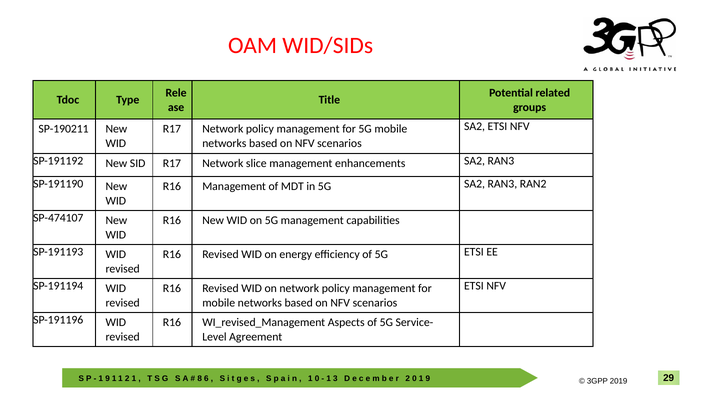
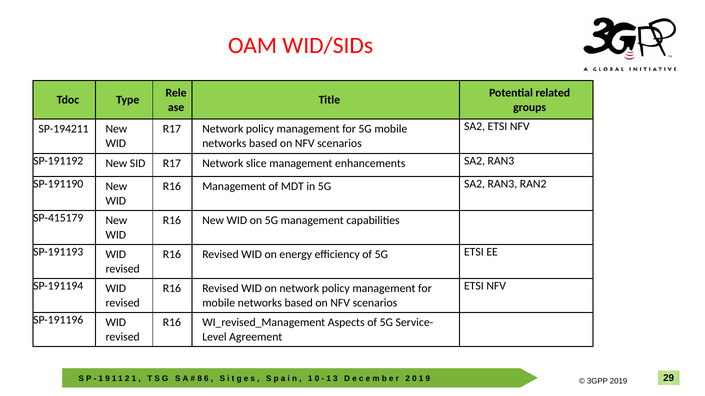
SP-190211: SP-190211 -> SP-194211 (64, 129)
SP-474107: SP-474107 -> SP-415179 (58, 218)
